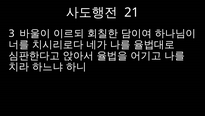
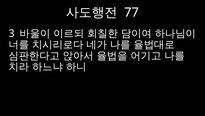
21: 21 -> 77 (132, 12)
